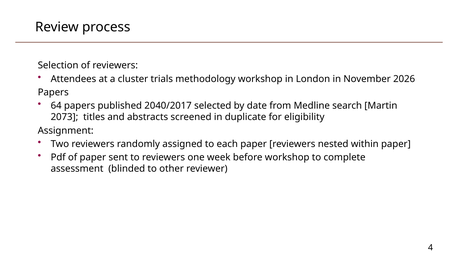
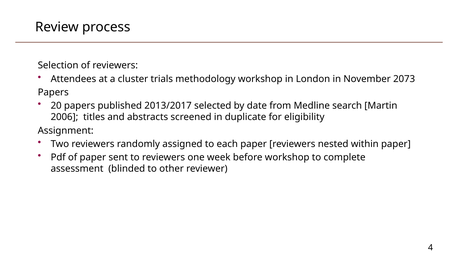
2026: 2026 -> 2073 (404, 79)
64: 64 -> 20 (56, 105)
2040/2017: 2040/2017 -> 2013/2017 (168, 105)
2073: 2073 -> 2006 (64, 117)
